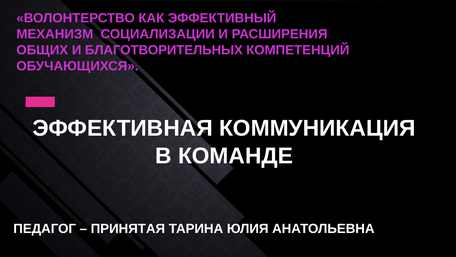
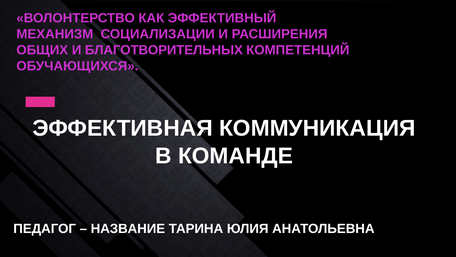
ПРИНЯТАЯ: ПРИНЯТАЯ -> НАЗВАНИЕ (128, 228)
